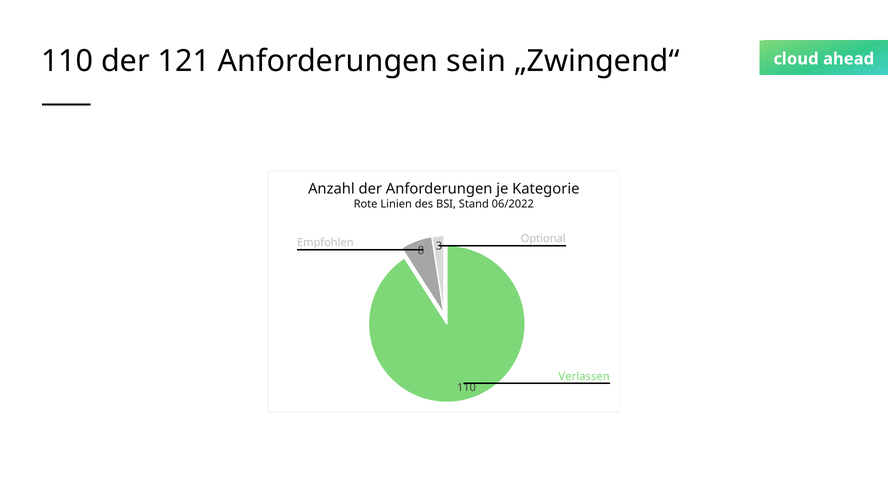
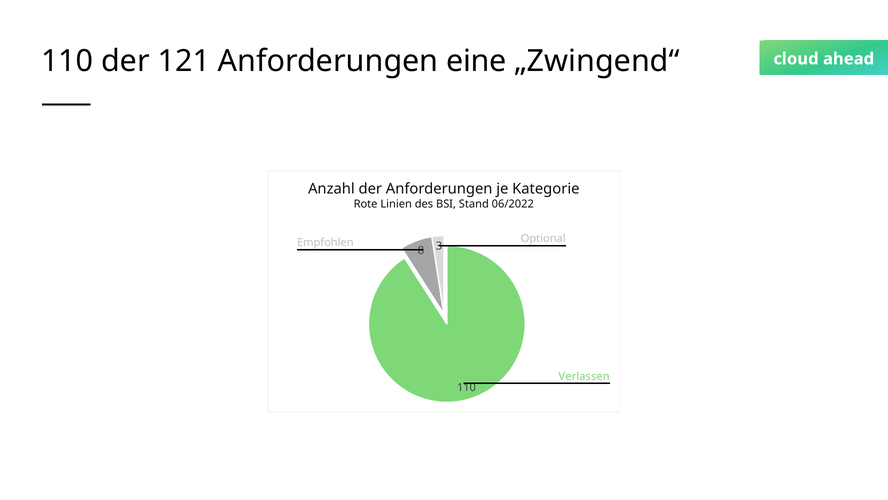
sein: sein -> eine (476, 61)
